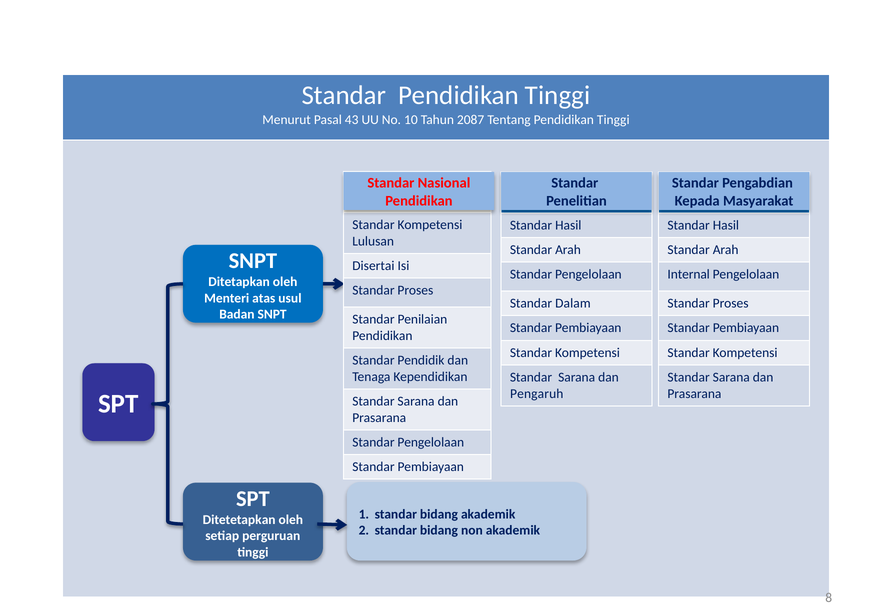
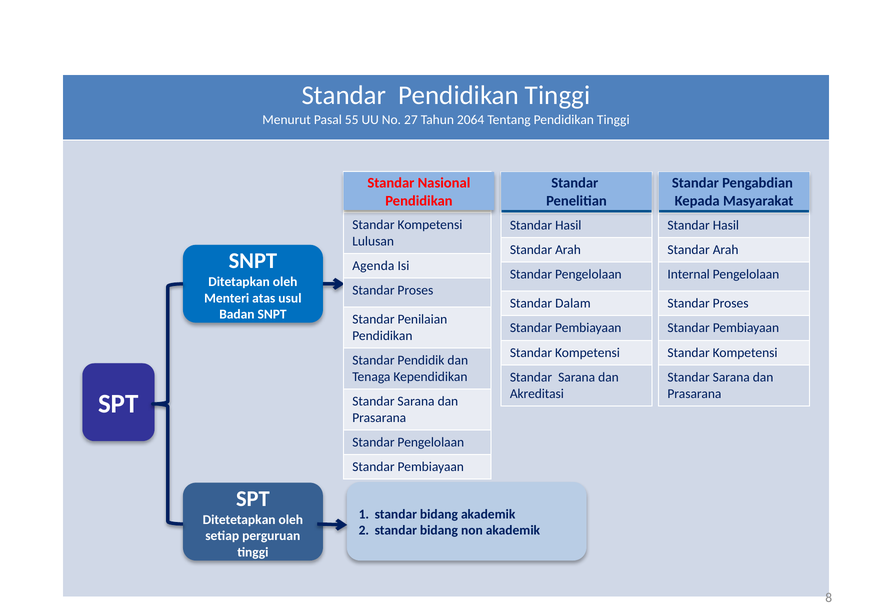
43: 43 -> 55 (352, 120)
10: 10 -> 27 (411, 120)
2087: 2087 -> 2064 (471, 120)
Disertai: Disertai -> Agenda (373, 266)
Pengaruh: Pengaruh -> Akreditasi (537, 394)
